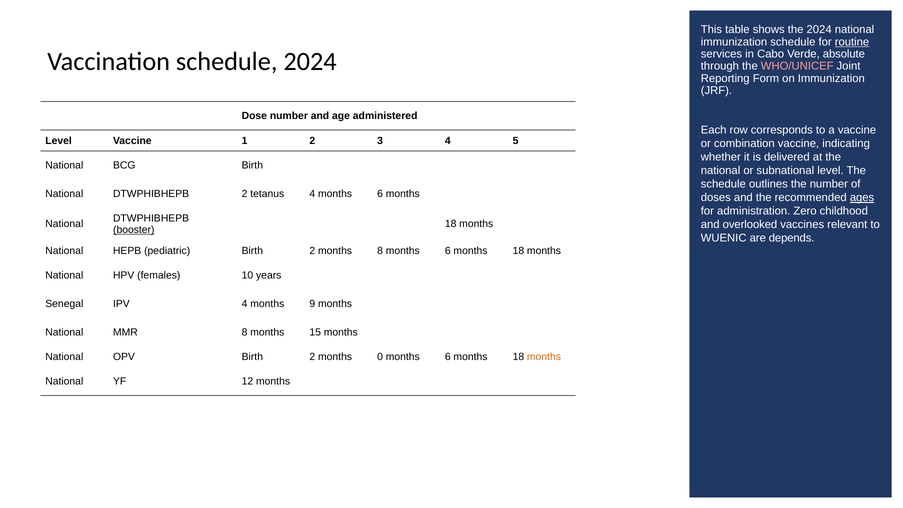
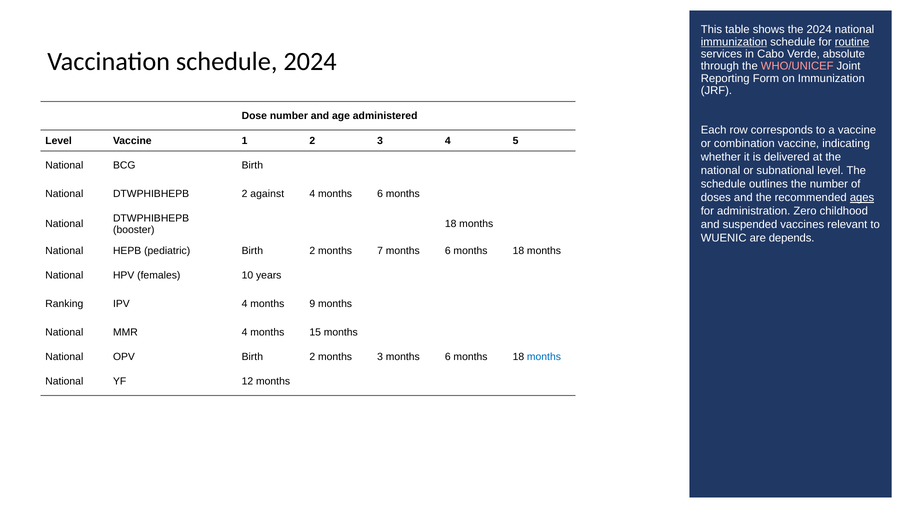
immunization underline: none -> present (734, 42)
tetanus: tetanus -> against (267, 194)
overlooked: overlooked -> suspended (750, 225)
booster underline: present -> none (134, 230)
months 8: 8 -> 7 (380, 251)
Senegal: Senegal -> Ranking (64, 304)
MMR 8: 8 -> 4 (245, 332)
months 0: 0 -> 3 (380, 357)
months colour: orange -> blue (544, 357)
